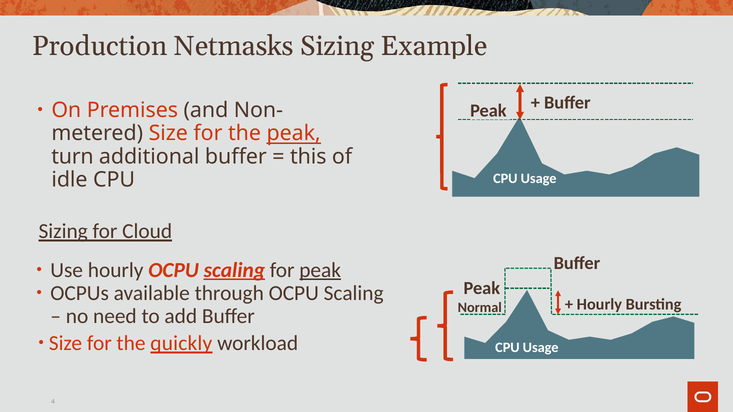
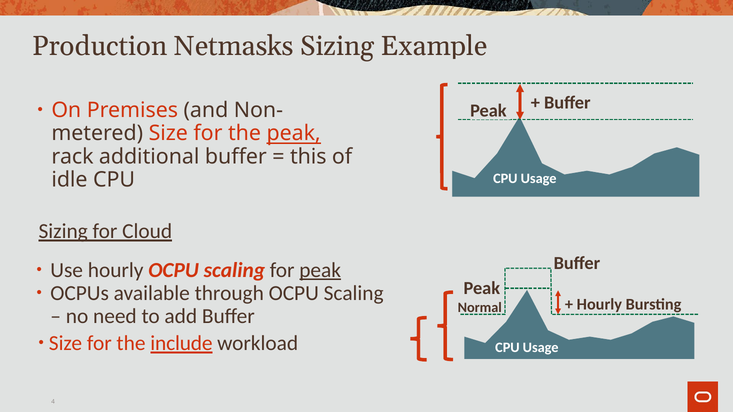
turn: turn -> rack (72, 157)
scaling underline: present -> none (234, 270)
quickly: quickly -> include (181, 344)
